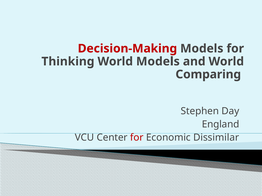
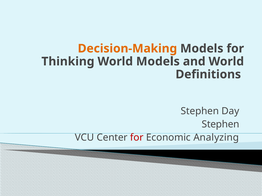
Decision-Making colour: red -> orange (127, 49)
Comparing: Comparing -> Definitions (208, 75)
England: England -> Stephen (221, 125)
Dissimilar: Dissimilar -> Analyzing (216, 138)
